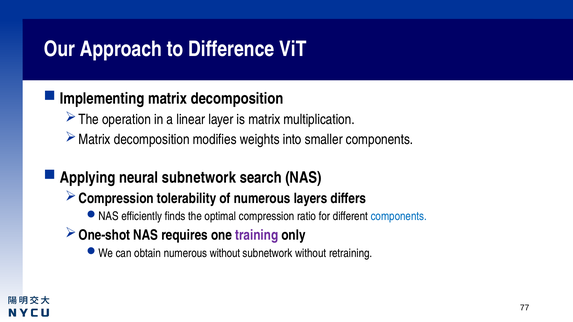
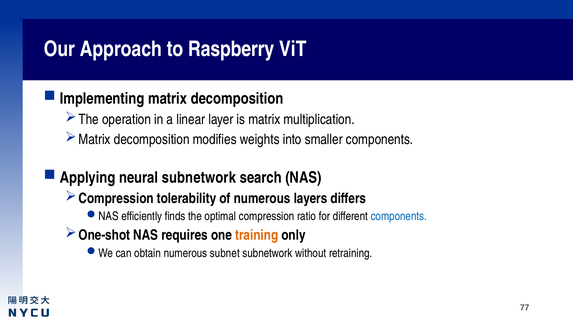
Difference: Difference -> Raspberry (231, 49)
training colour: purple -> orange (257, 235)
numerous without: without -> subnet (225, 253)
